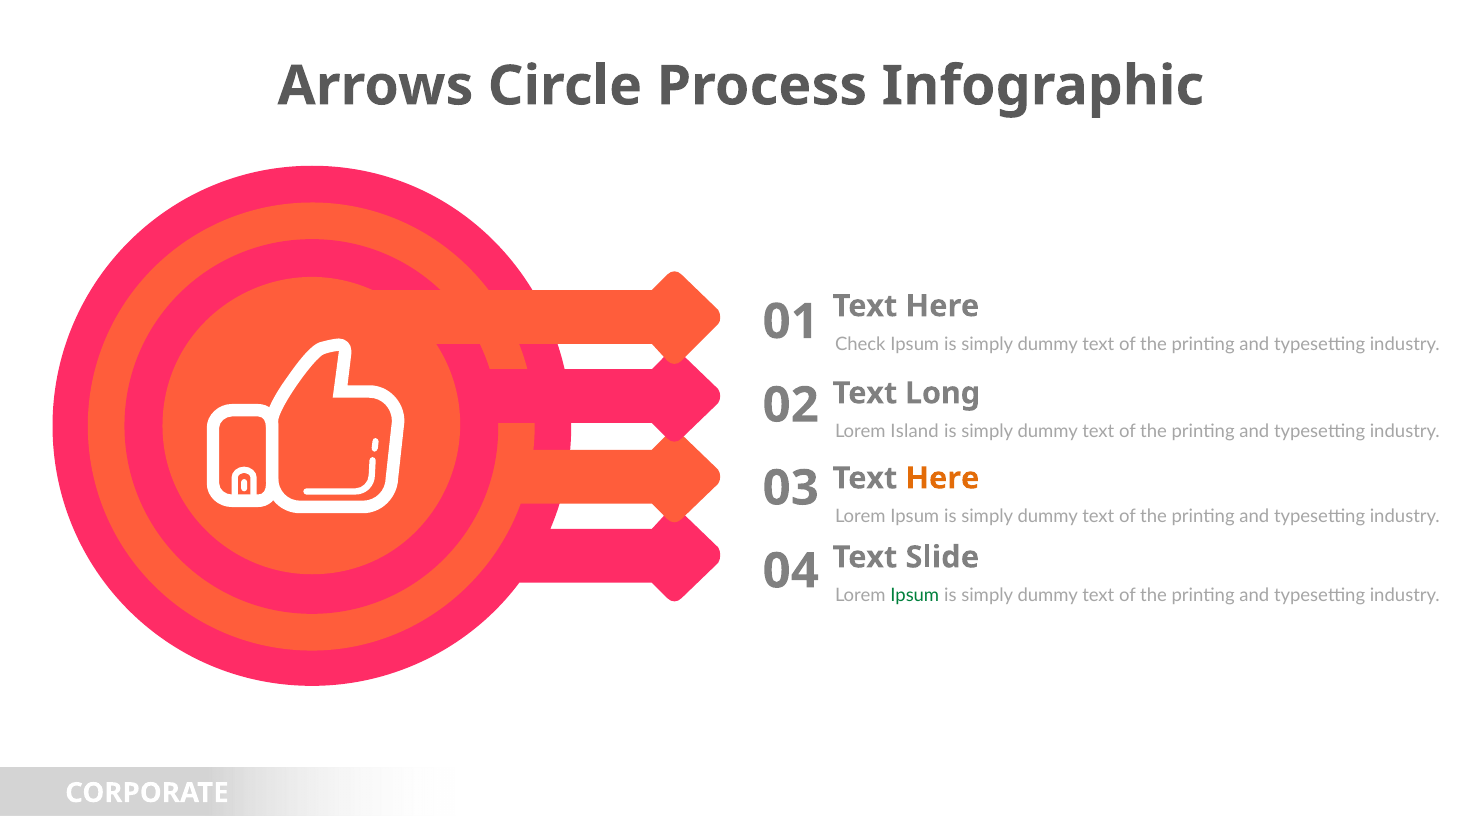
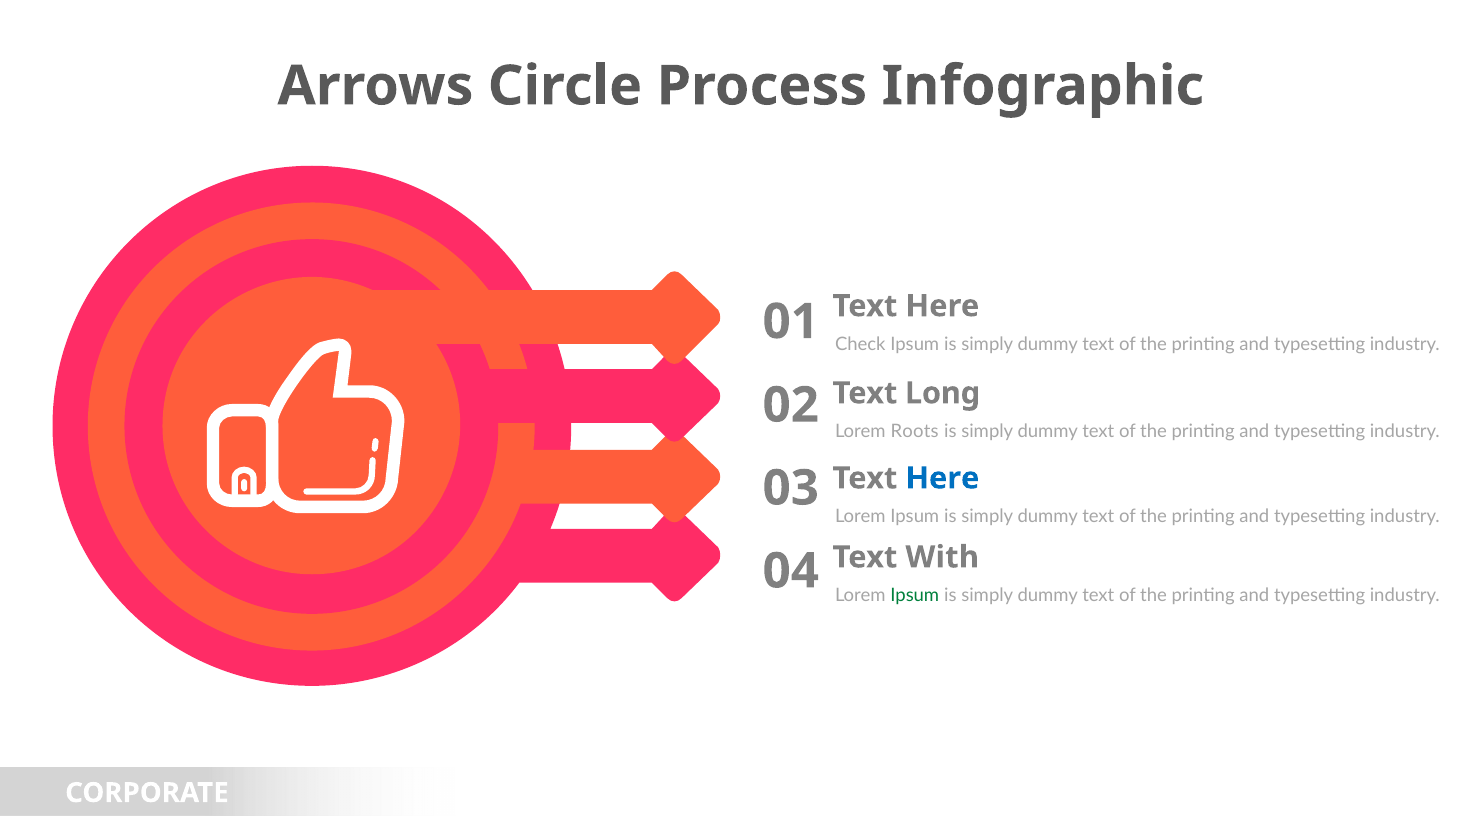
Island: Island -> Roots (915, 431)
Here colour: orange -> blue (942, 478)
Slide: Slide -> With (942, 557)
